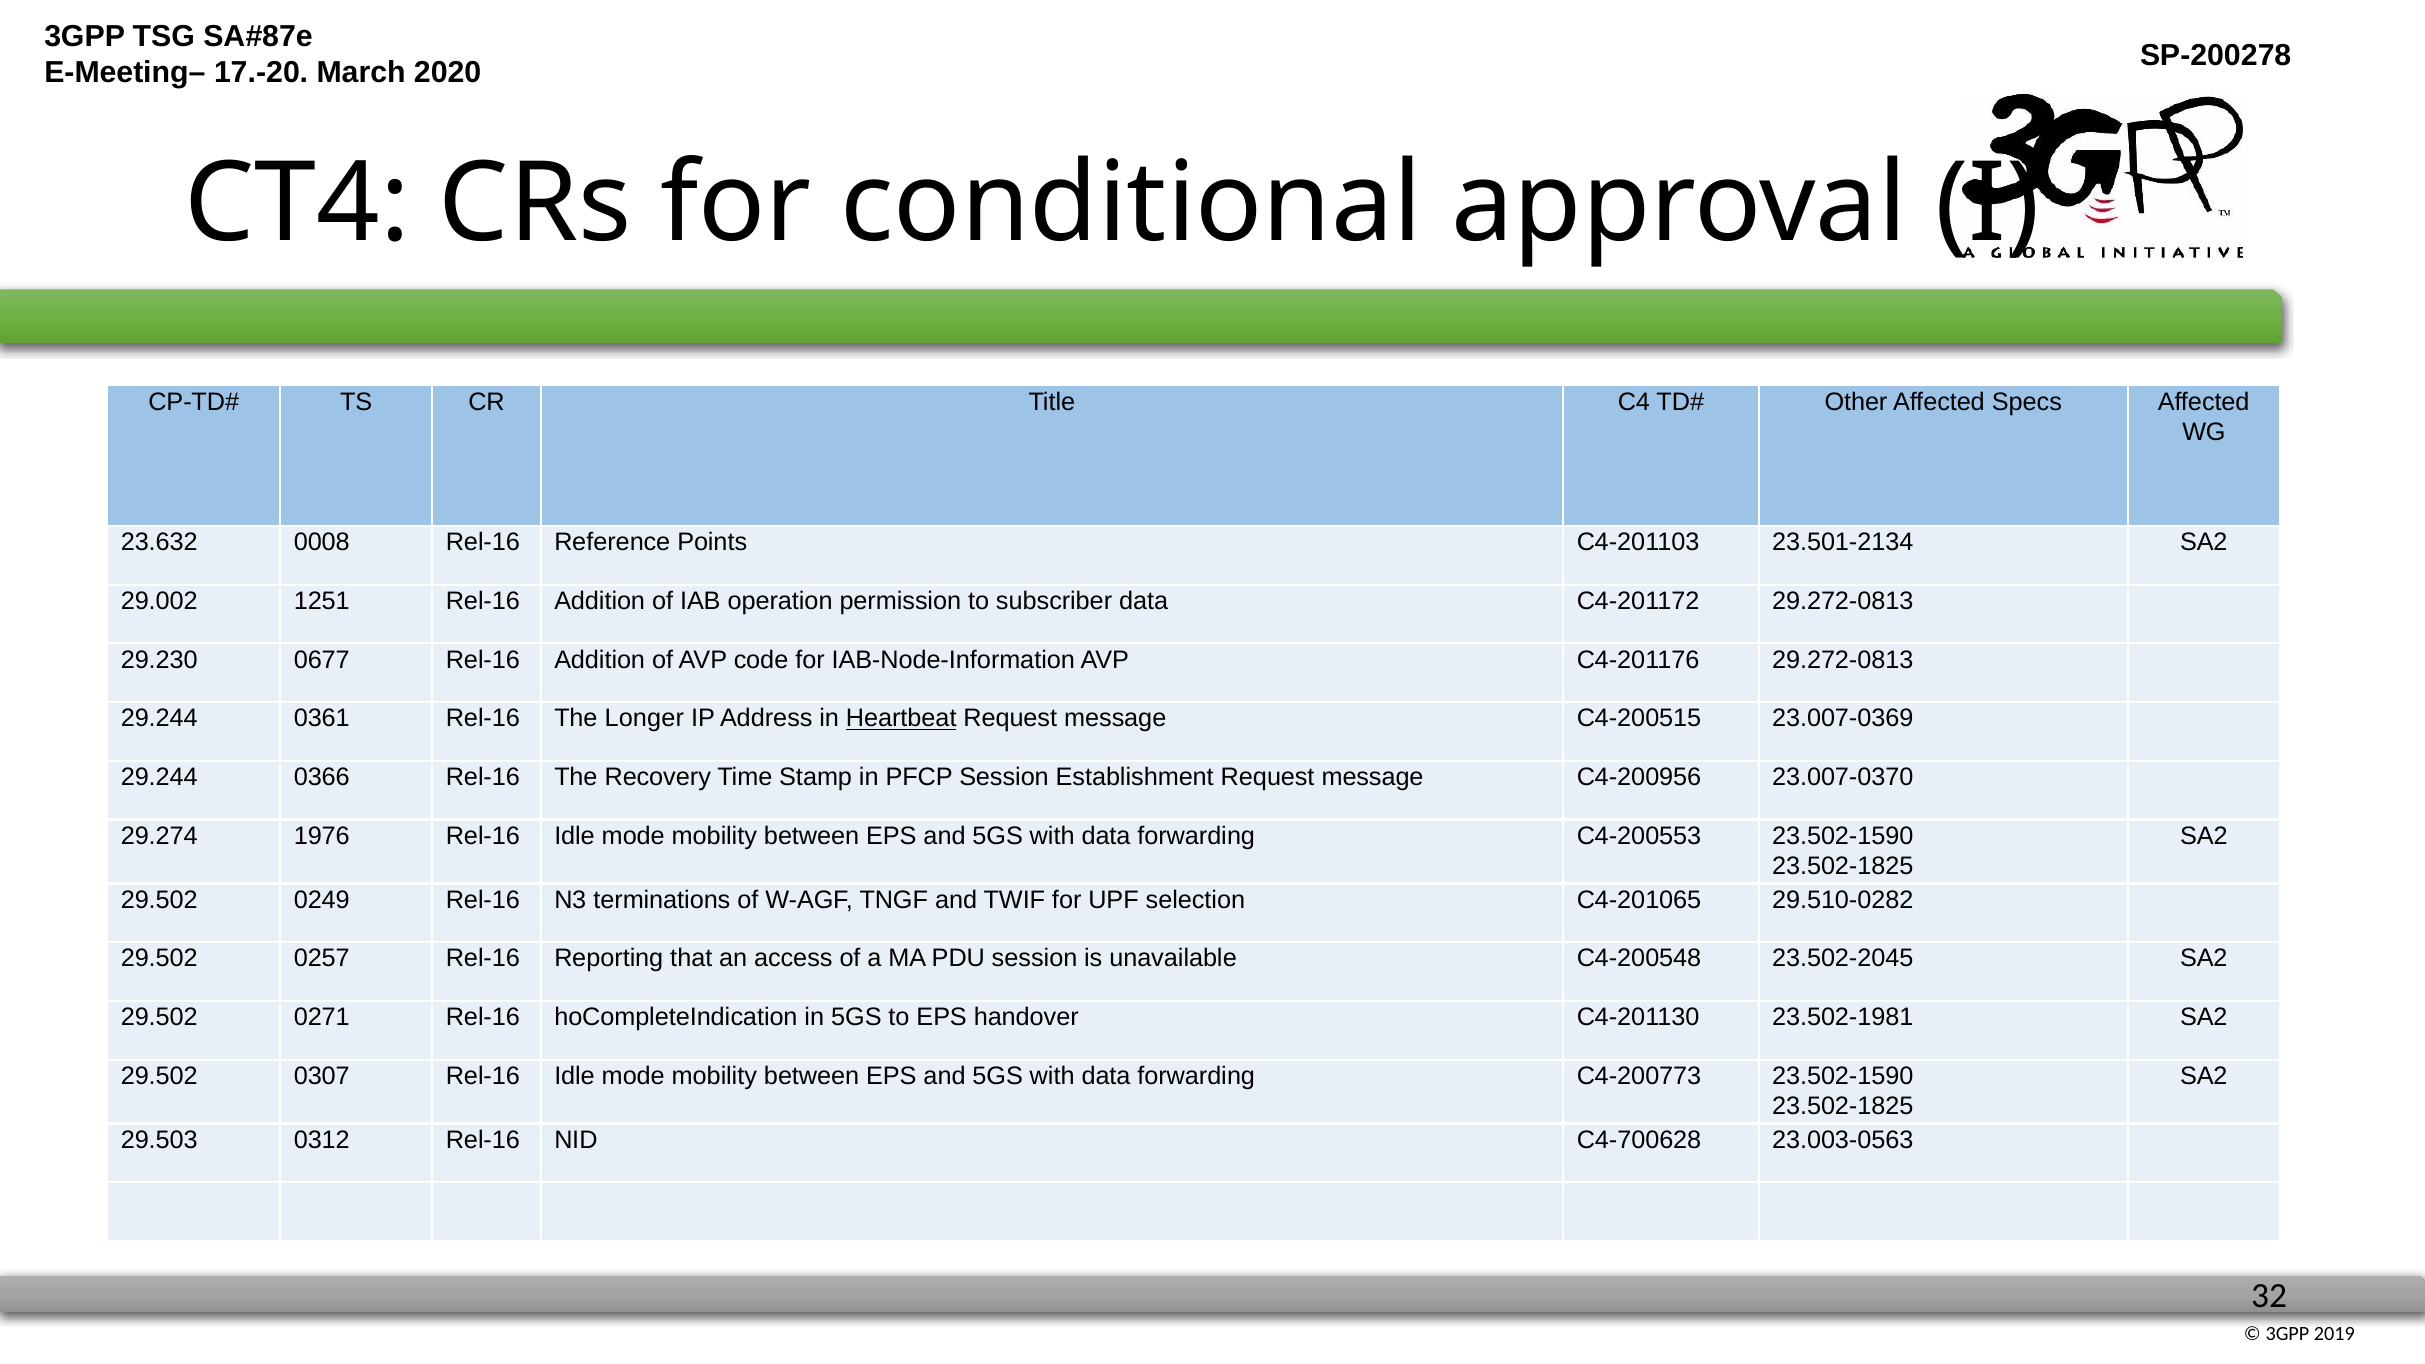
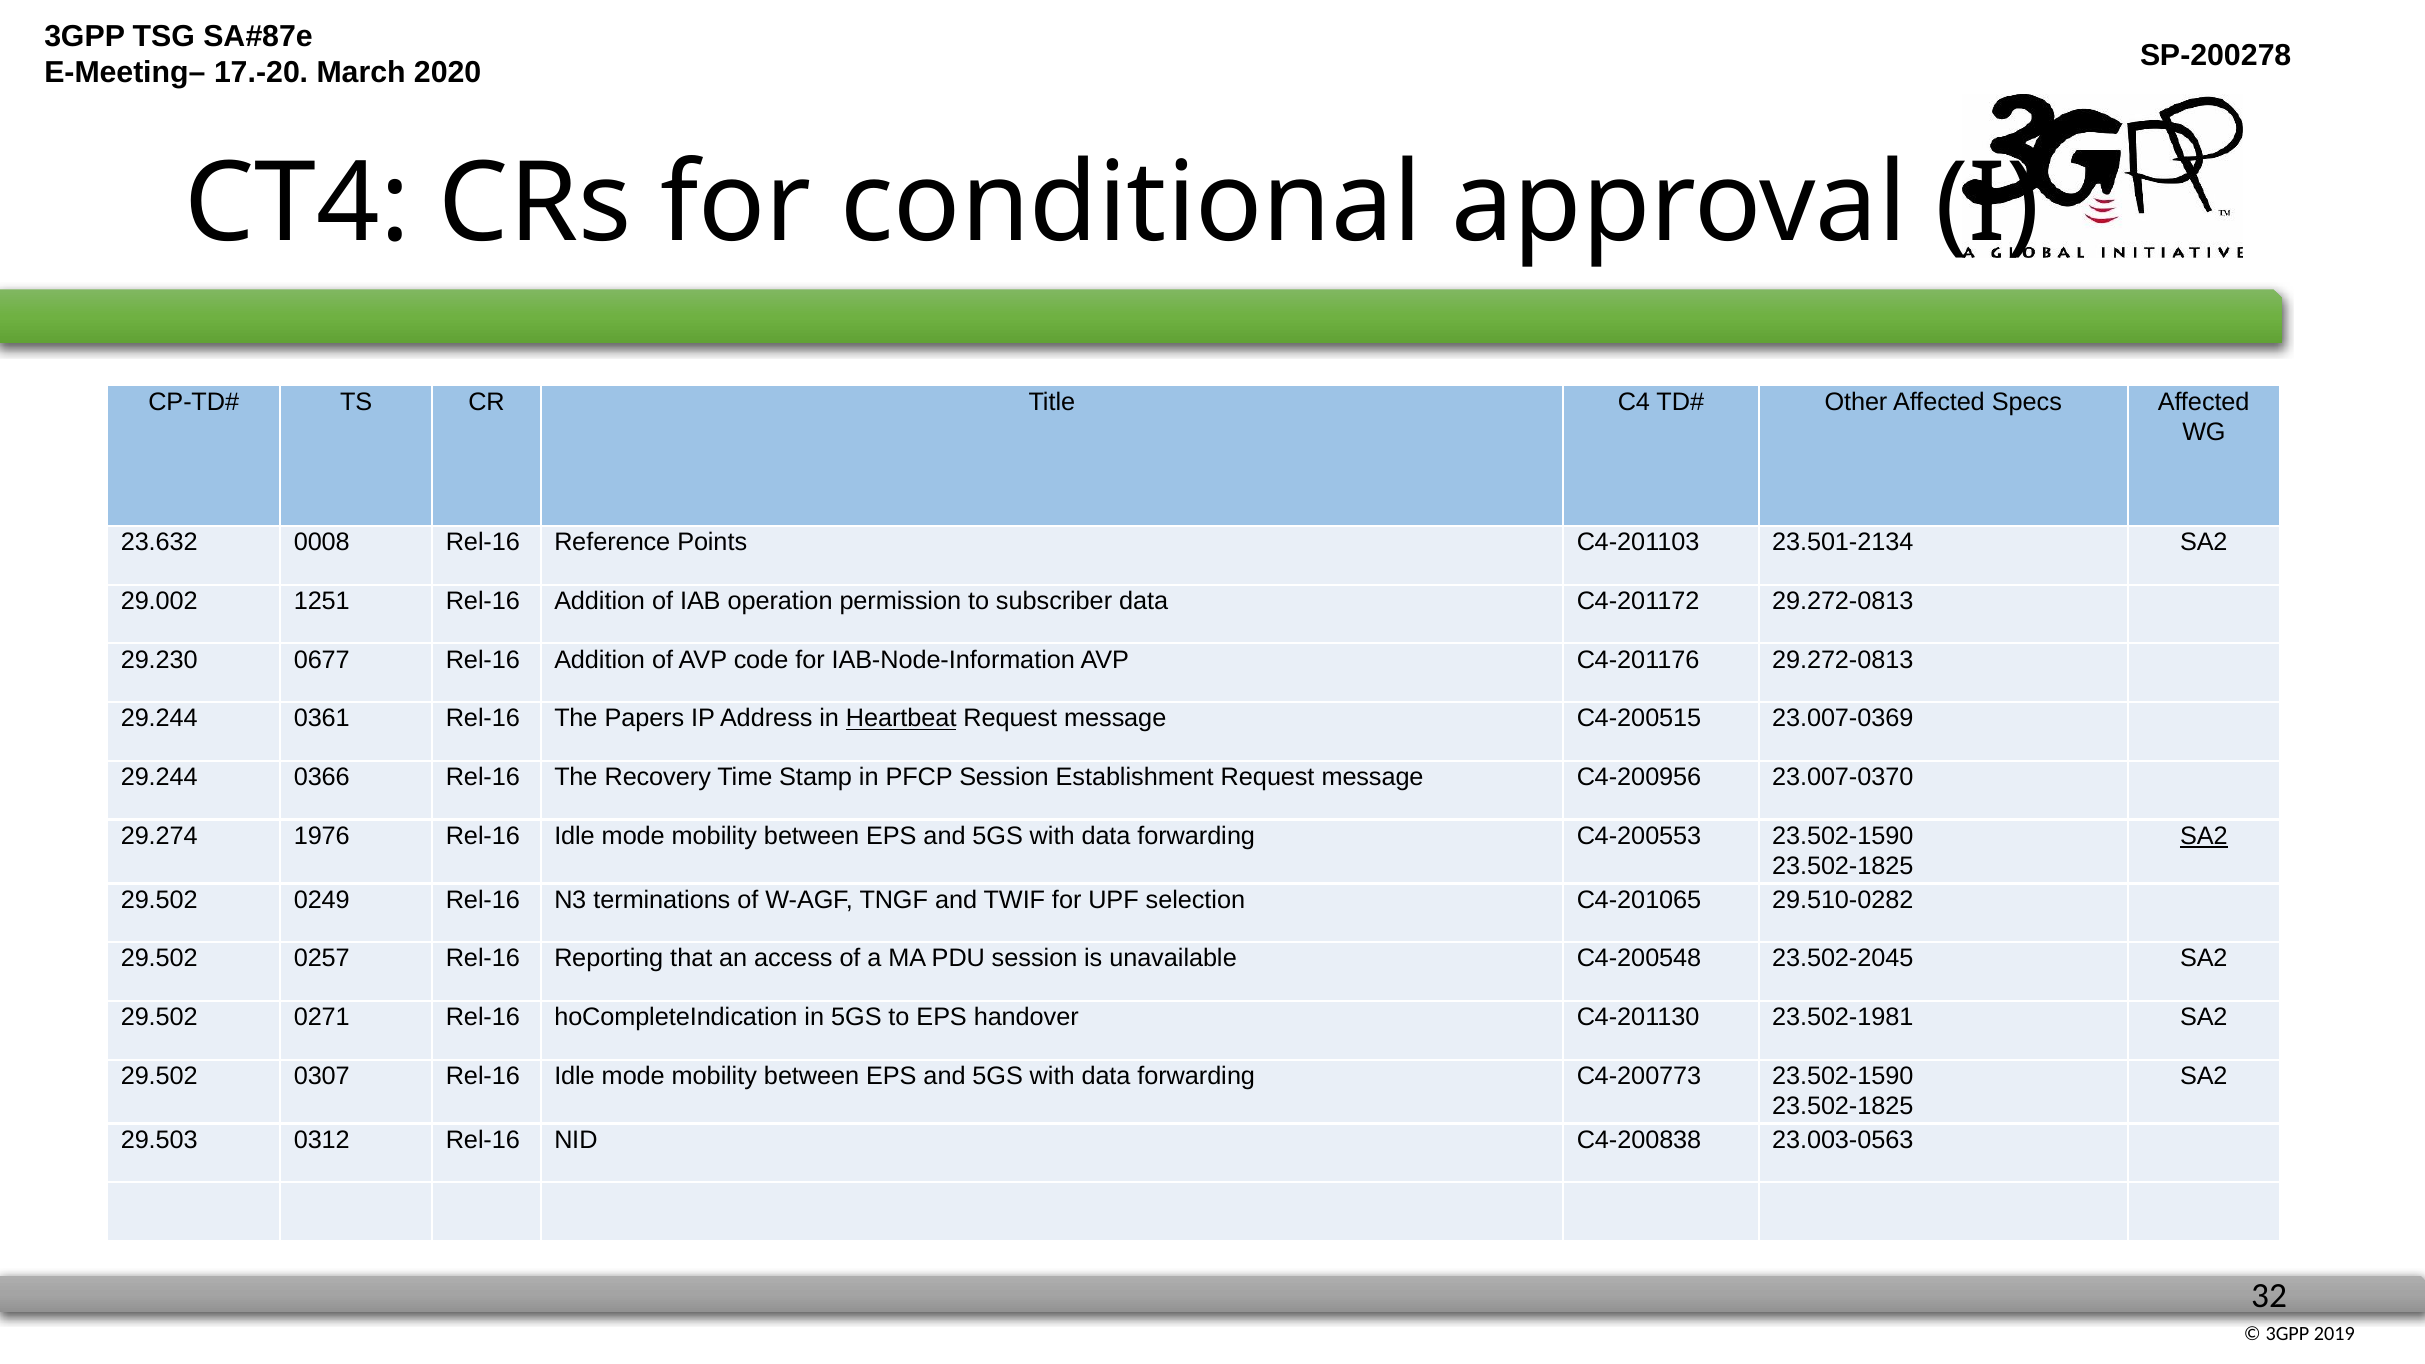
Longer: Longer -> Papers (644, 719)
SA2 underline: none -> present (2204, 836)
C4-700628: C4-700628 -> C4-200838 (1639, 1140)
